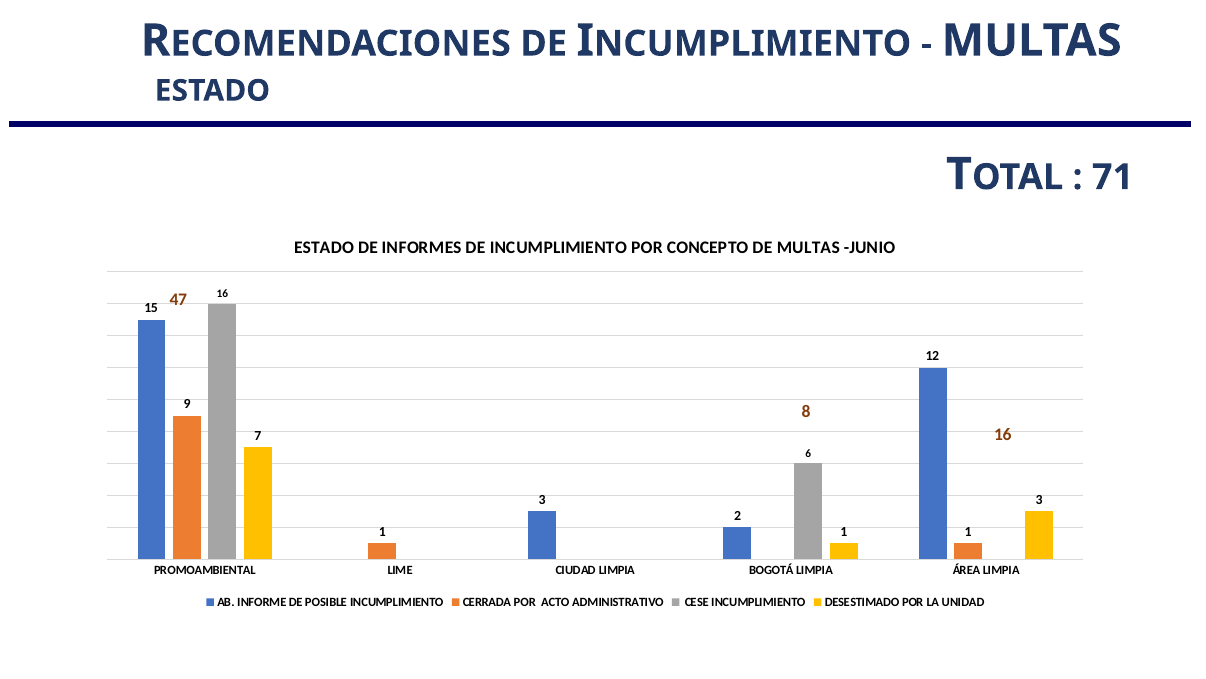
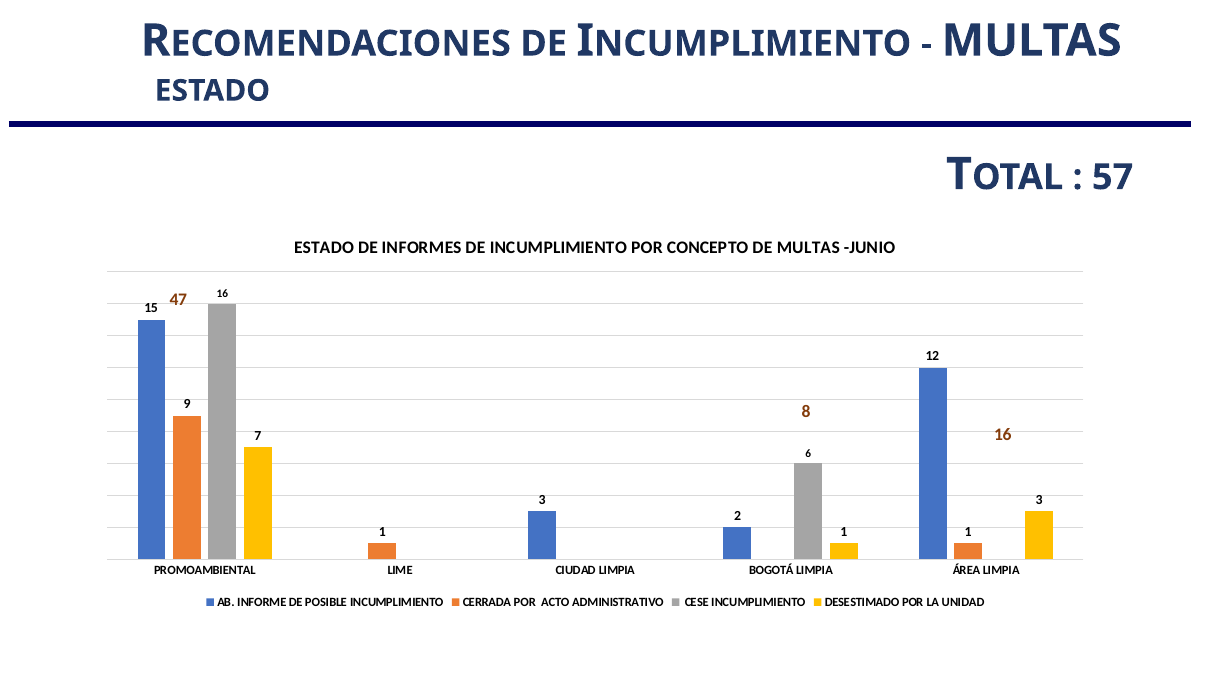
71: 71 -> 57 (1113, 177)
